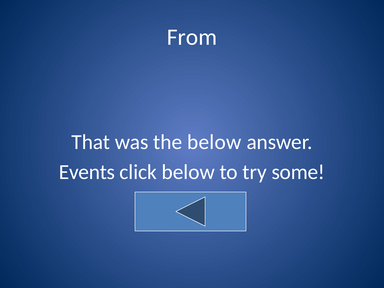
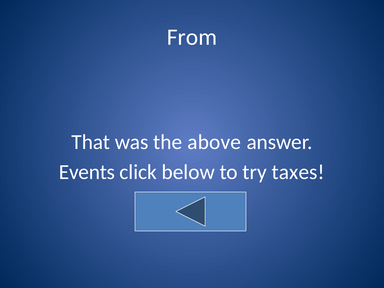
the below: below -> above (214, 142)
some: some -> taxes (298, 172)
